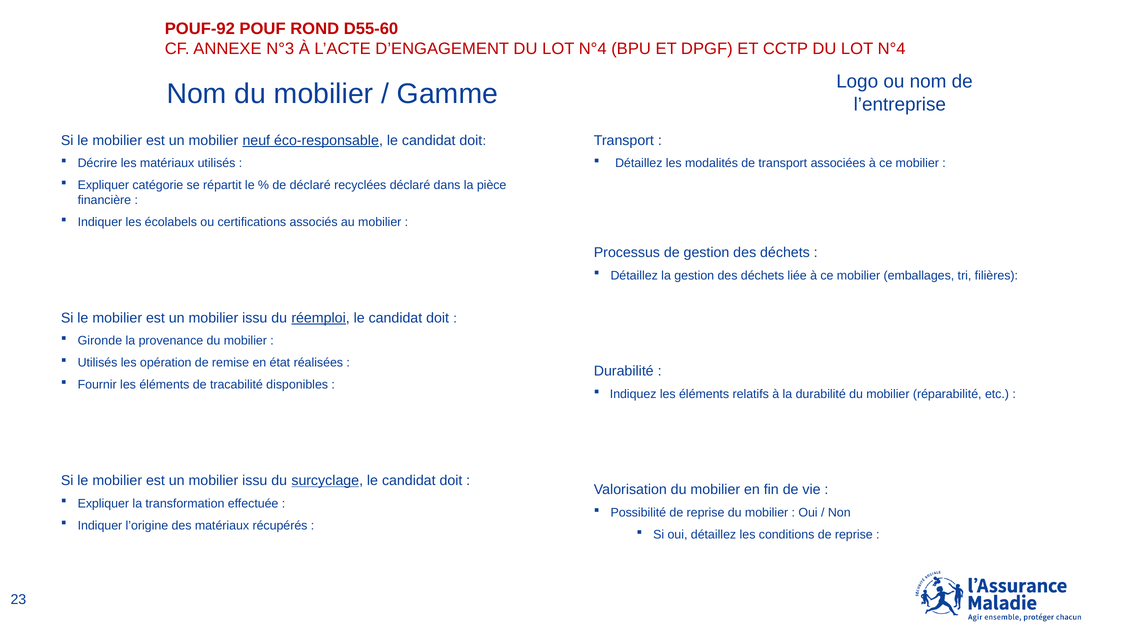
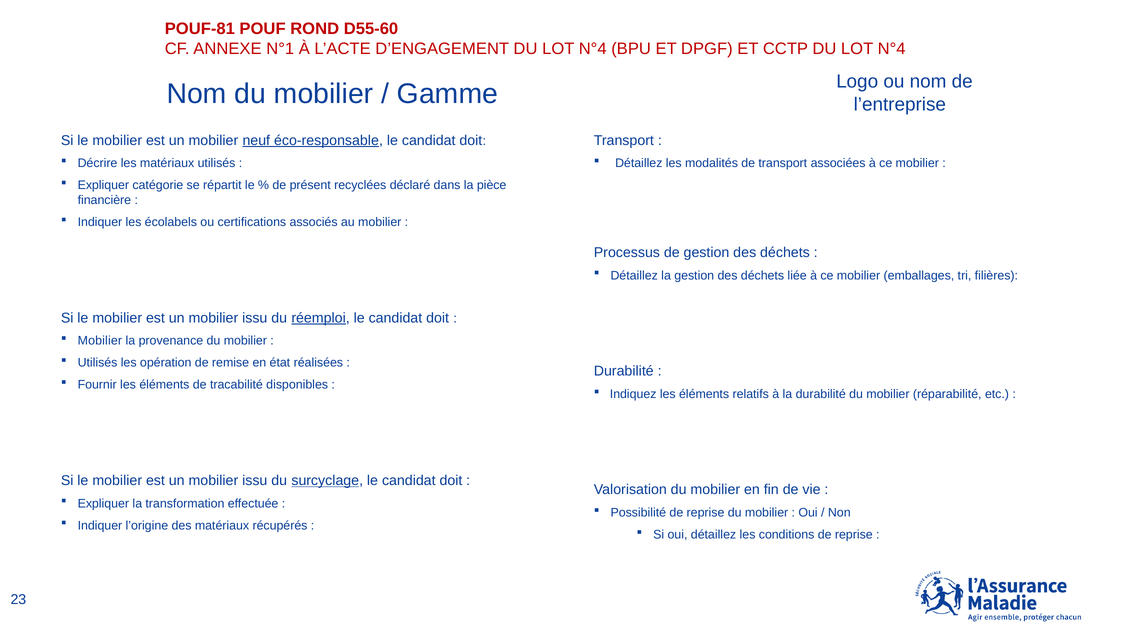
POUF-92: POUF-92 -> POUF-81 (200, 29)
N°3: N°3 -> N°1 (280, 49)
de déclaré: déclaré -> présent (310, 185)
Gironde: Gironde -> Mobilier (100, 341)
